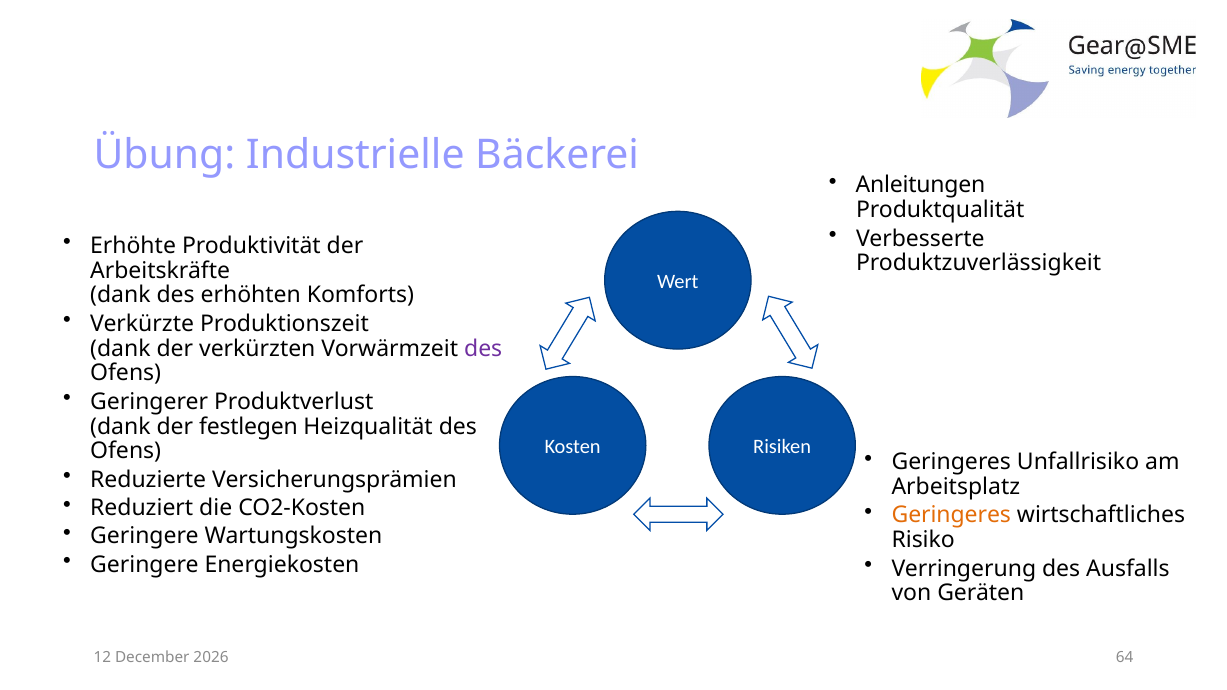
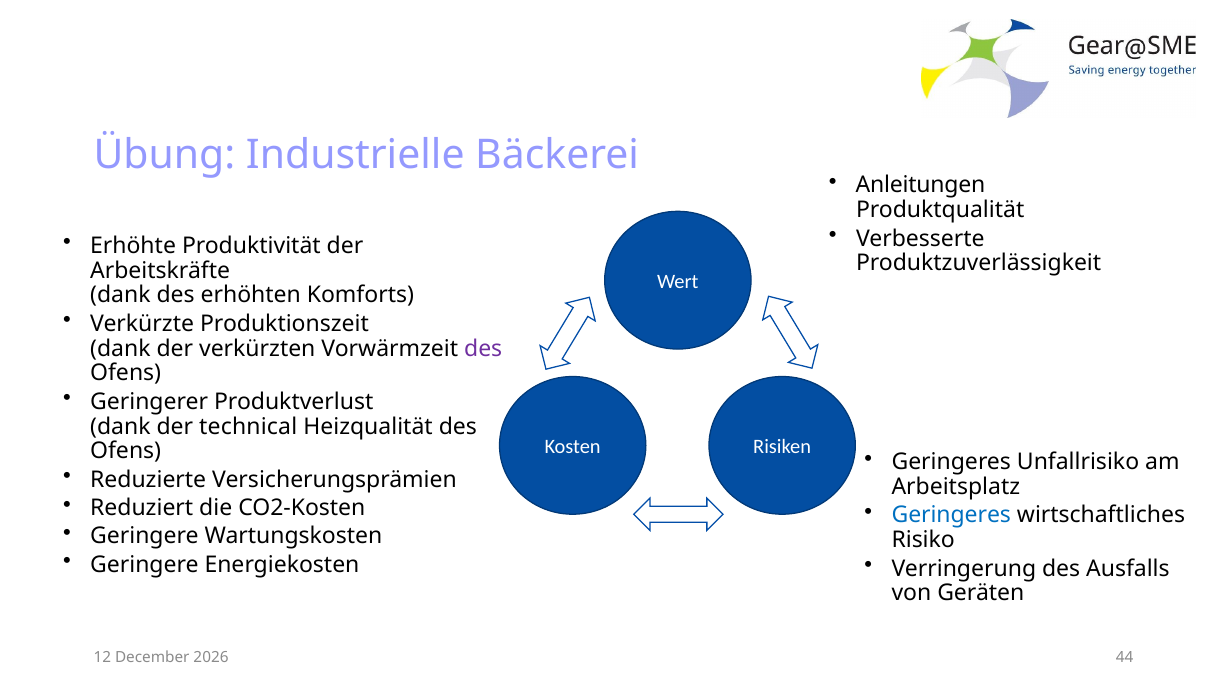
festlegen: festlegen -> technical (248, 427)
Geringeres colour: orange -> blue (951, 515)
64: 64 -> 44 (1125, 658)
